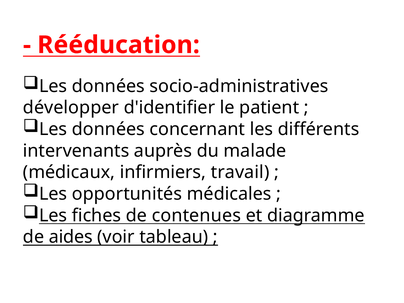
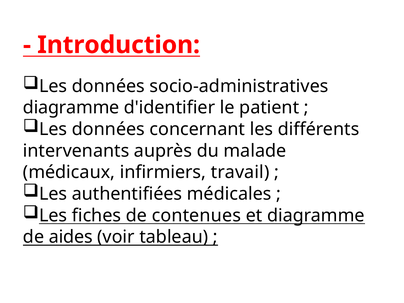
Rééducation: Rééducation -> Introduction (119, 45)
développer: développer -> diagramme (71, 108)
opportunités: opportunités -> authentifiées (127, 194)
